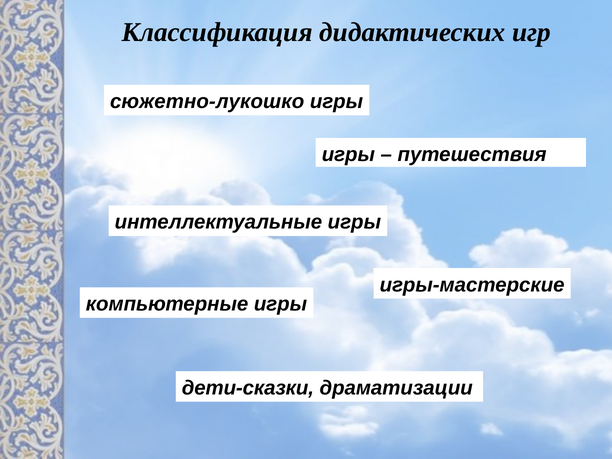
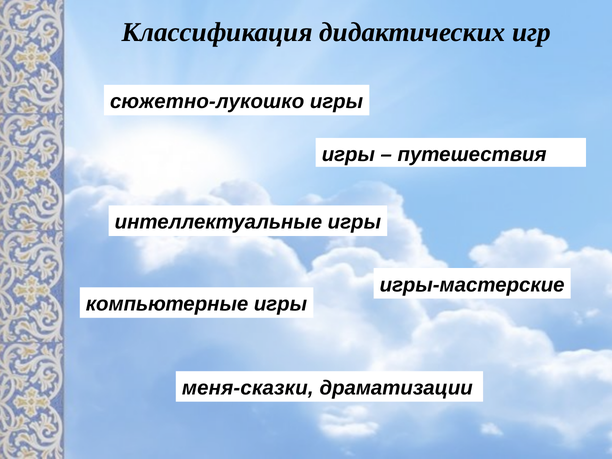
дети-сказки: дети-сказки -> меня-сказки (248, 388)
